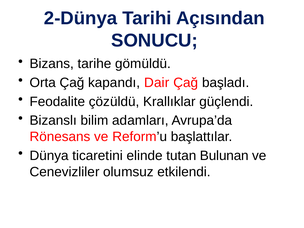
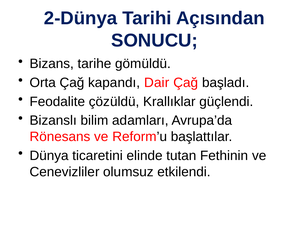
Bulunan: Bulunan -> Fethinin (224, 156)
